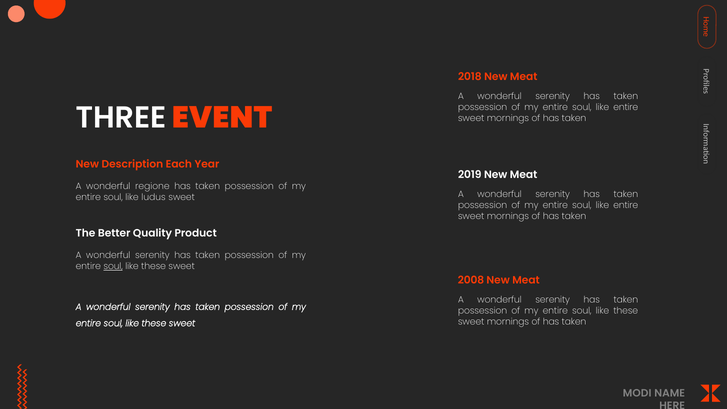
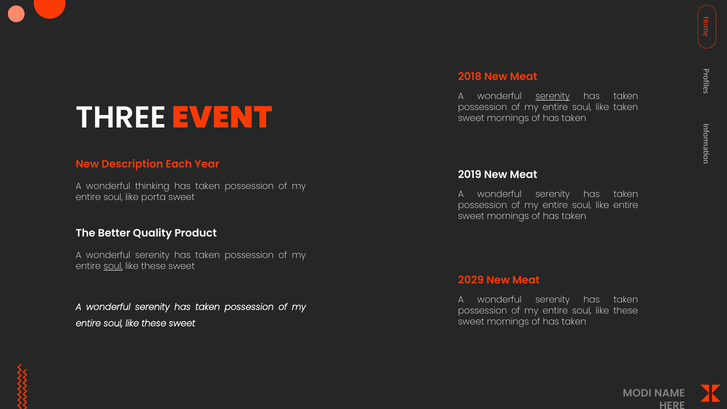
serenity underline: none -> present (553, 96)
entire: entire -> taken (626, 107)
regione: regione -> thinking (152, 186)
ludus: ludus -> porta (154, 197)
2008: 2008 -> 2029 (471, 280)
